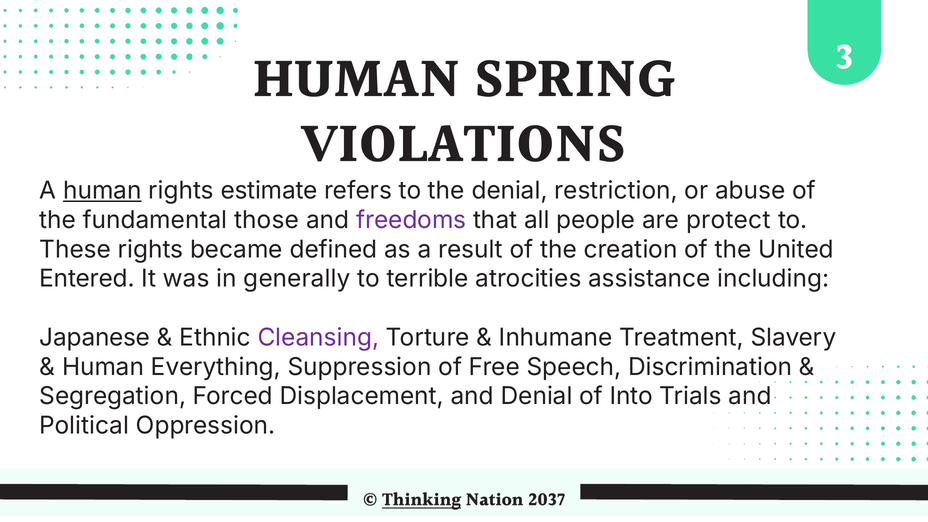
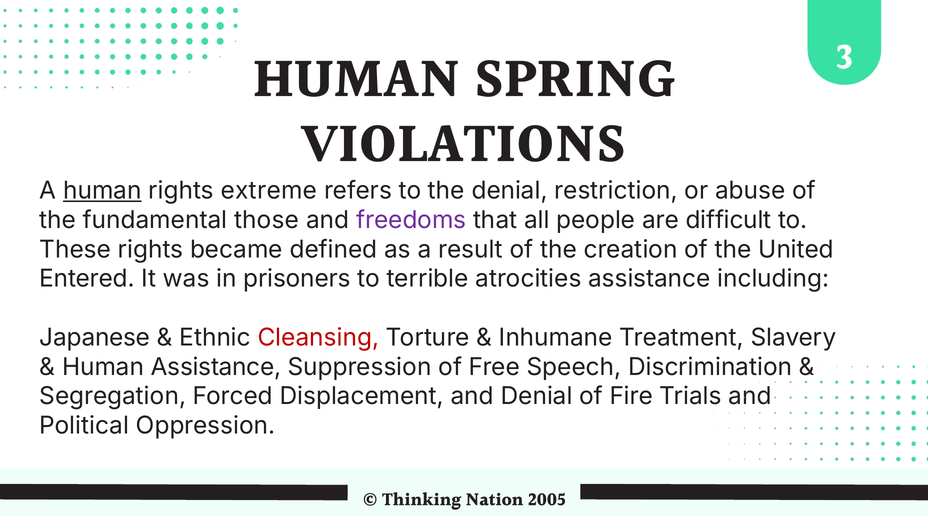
estimate: estimate -> extreme (269, 191)
protect: protect -> difficult (729, 220)
generally: generally -> prisoners (297, 279)
Cleansing colour: purple -> red (318, 338)
Human Everything: Everything -> Assistance (216, 367)
Into: Into -> Fire (631, 396)
Thinking underline: present -> none (422, 500)
2037: 2037 -> 2005 (547, 500)
